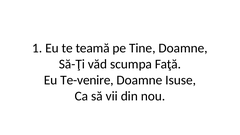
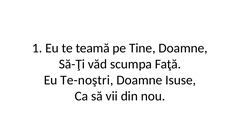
Te-venire: Te-venire -> Te-noştri (87, 80)
